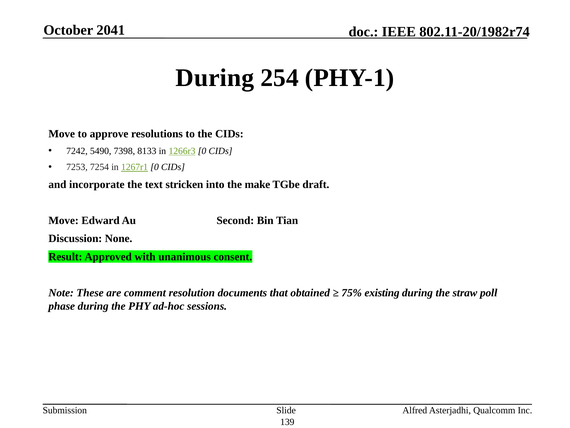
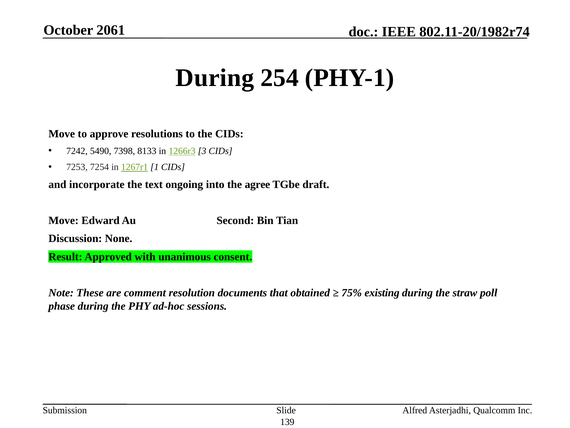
2041: 2041 -> 2061 (111, 30)
1266r3 0: 0 -> 3 (202, 151)
1267r1 0: 0 -> 1 (155, 167)
stricken: stricken -> ongoing (184, 184)
make: make -> agree (257, 184)
